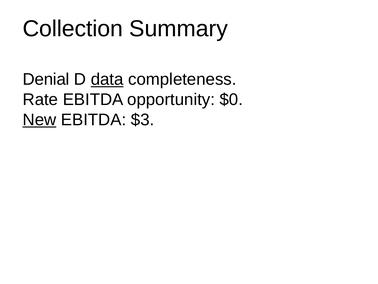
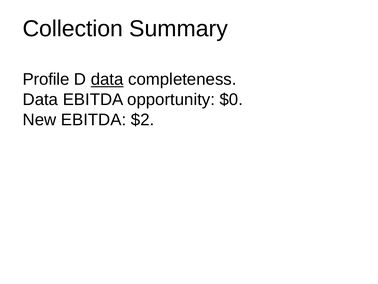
Denial: Denial -> Profile (46, 79)
Rate: Rate -> Data (40, 99)
New underline: present -> none (39, 120)
$3: $3 -> $2 (143, 120)
